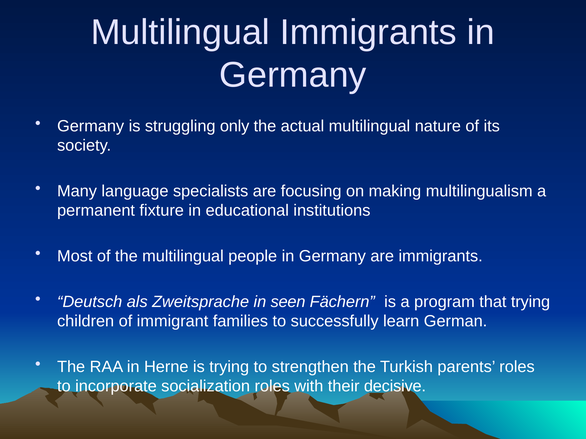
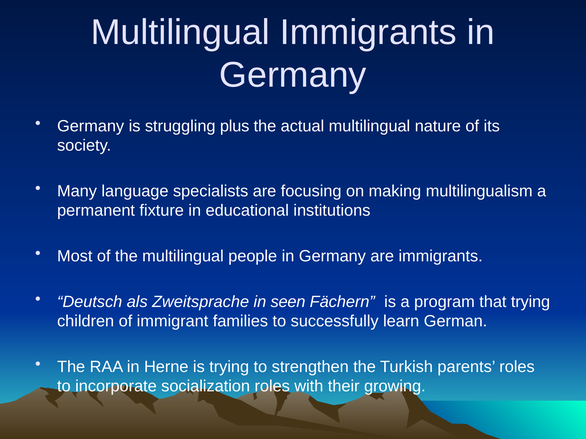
only: only -> plus (235, 126)
decisive: decisive -> growing (395, 387)
